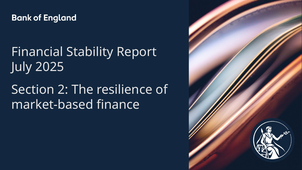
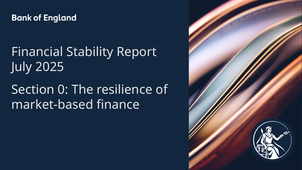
2: 2 -> 0 (63, 90)
